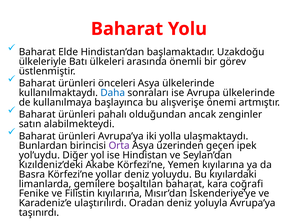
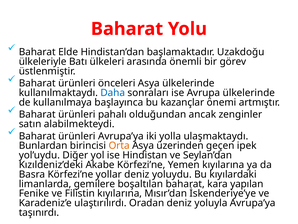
alışverişe: alışverişe -> kazançlar (182, 102)
Orta colour: purple -> orange (119, 145)
coğrafi: coğrafi -> yapılan (247, 184)
